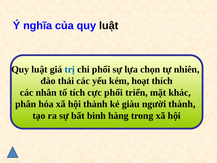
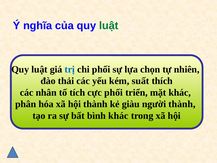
luật colour: black -> green (109, 26)
hoạt: hoạt -> suất (140, 81)
bình hàng: hàng -> khác (118, 116)
